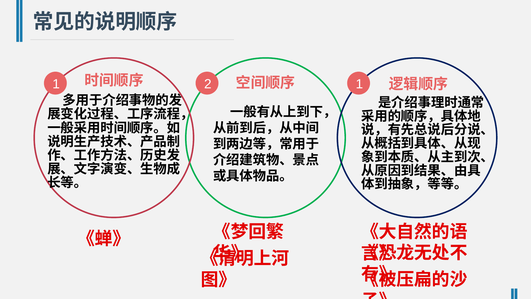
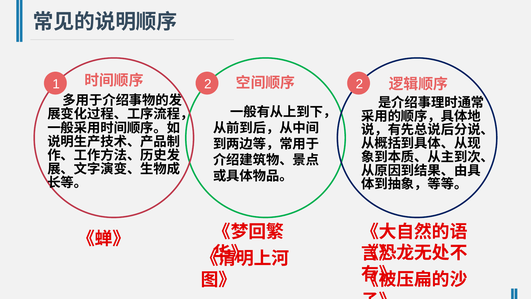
2 1: 1 -> 2 (359, 84)
